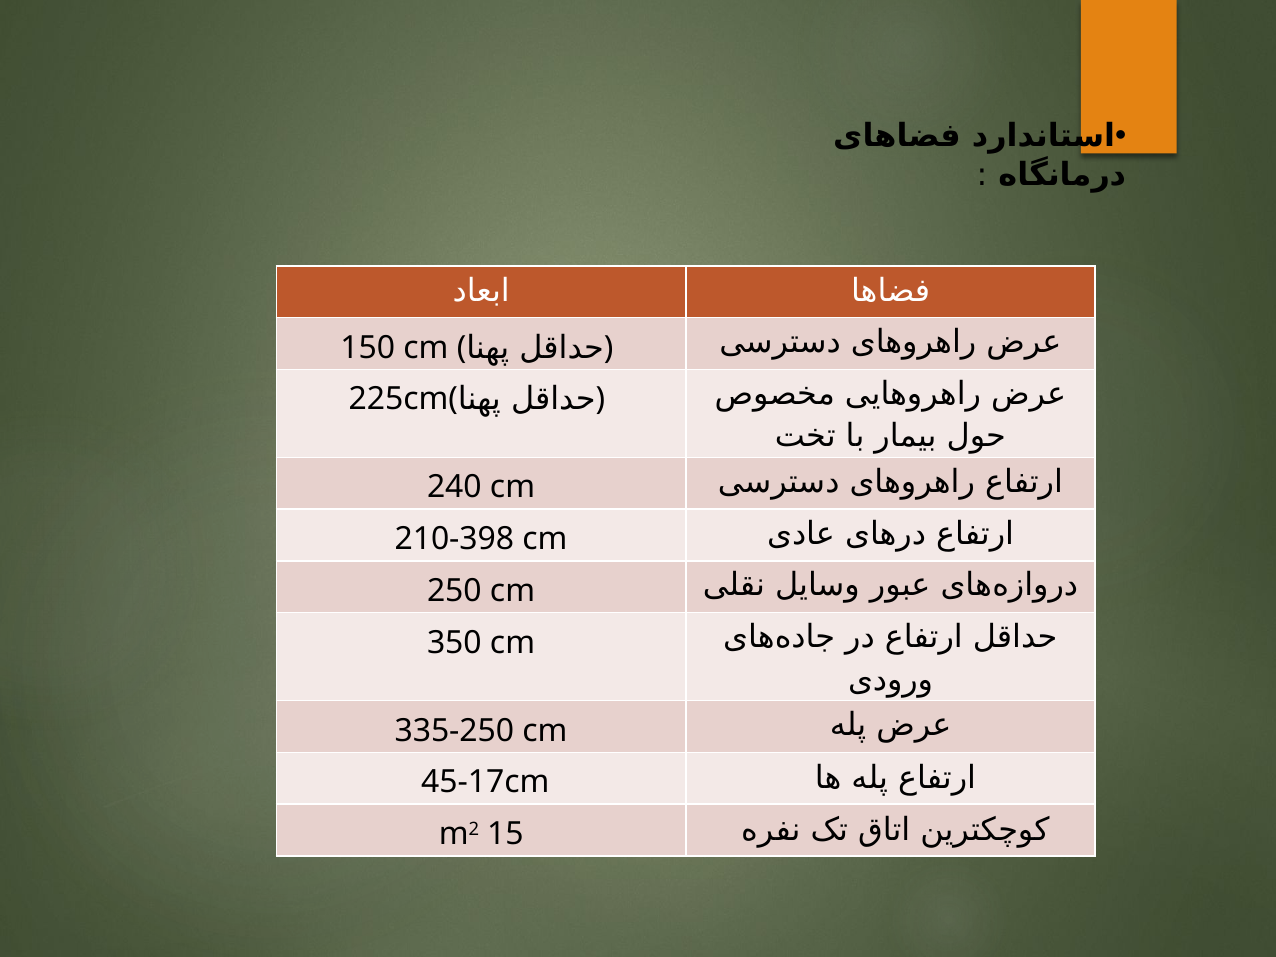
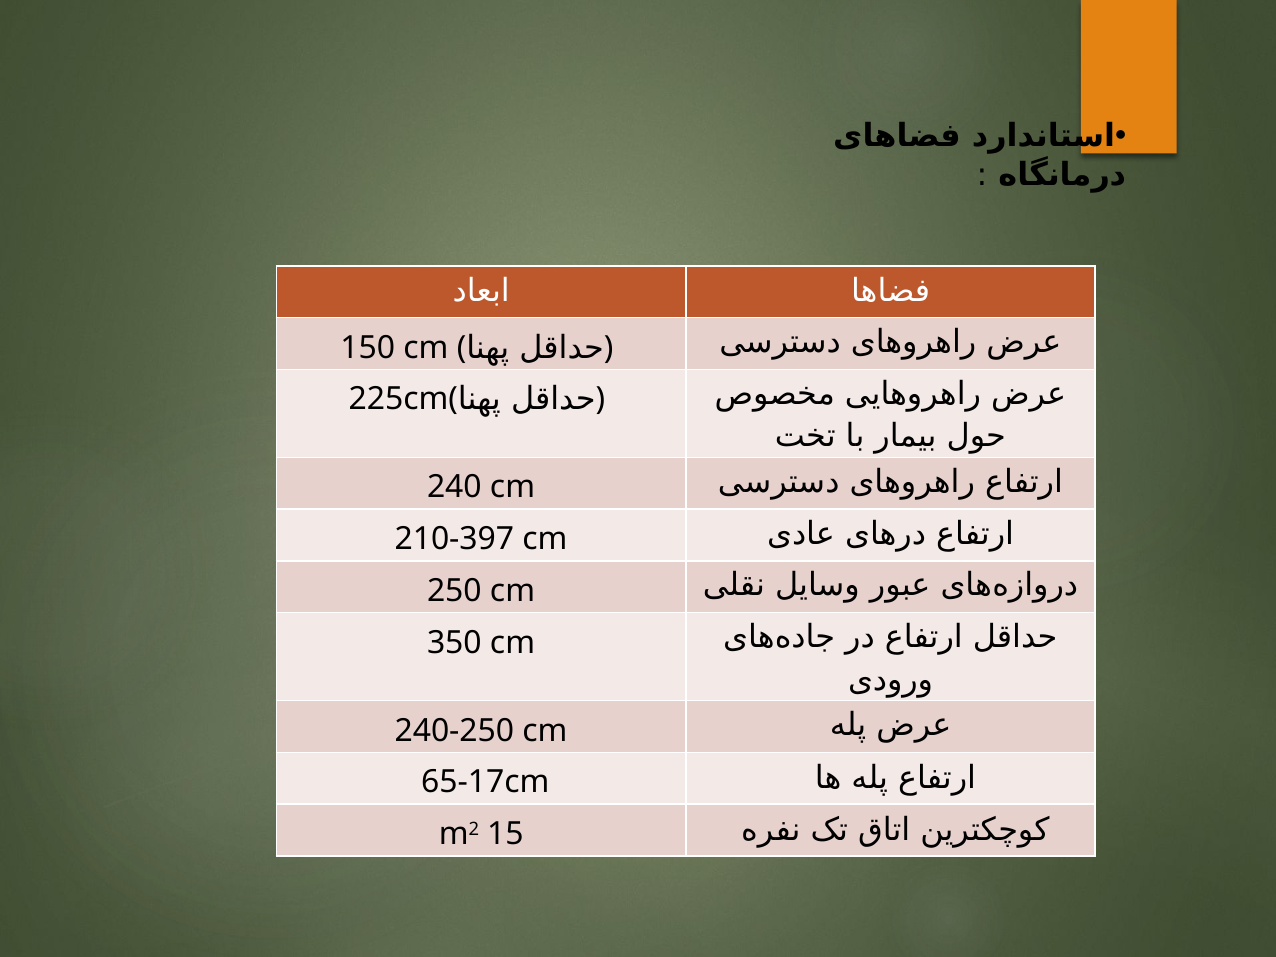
210-398: 210-398 -> 210-397 (454, 539)
335-250: 335-250 -> 240-250 (454, 731)
45-17cm: 45-17cm -> 65-17cm (485, 782)
